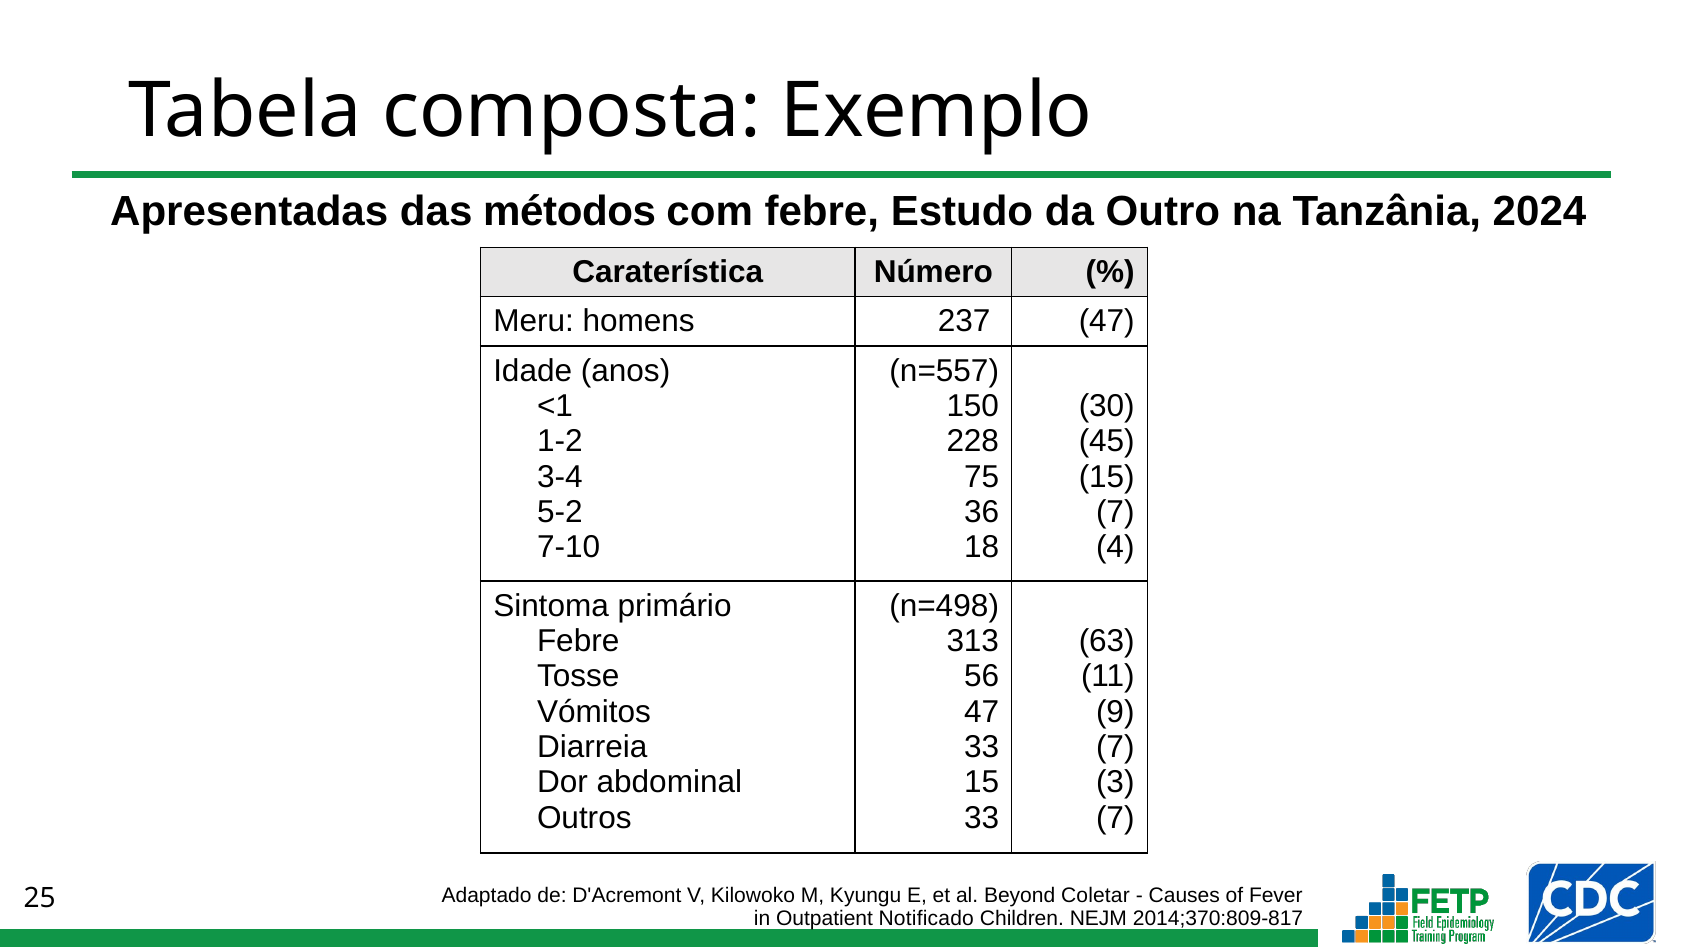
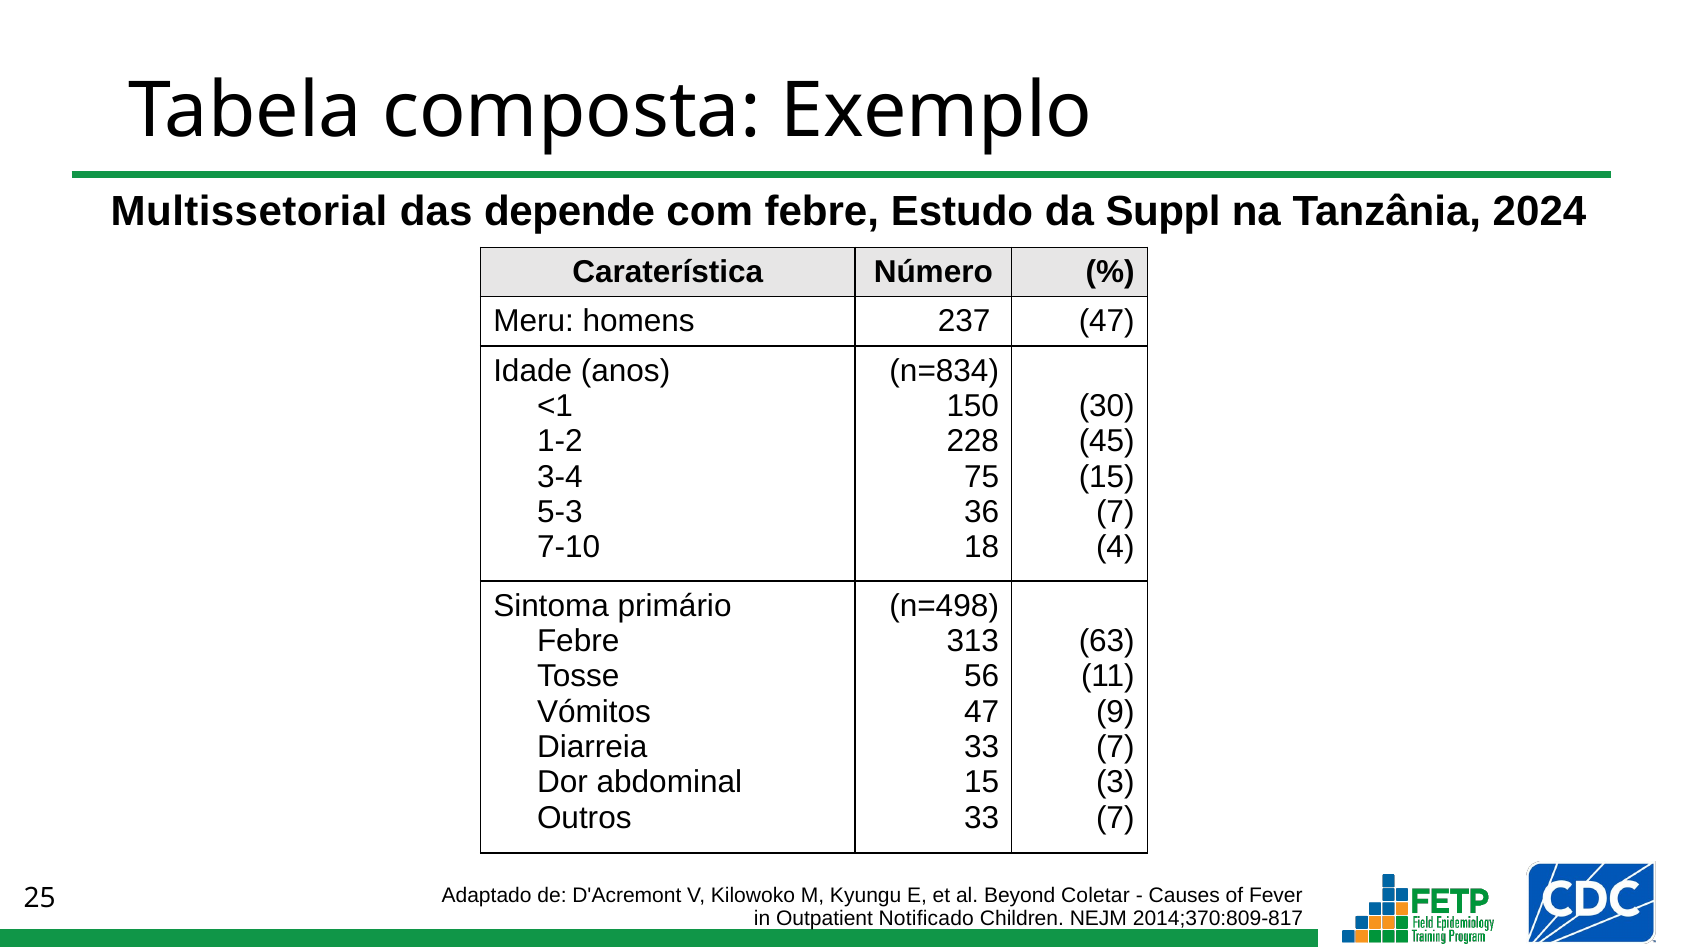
Apresentadas: Apresentadas -> Multissetorial (249, 212)
métodos: métodos -> depende (570, 212)
Outro: Outro -> Suppl (1163, 212)
n=557: n=557 -> n=834 (944, 371)
5-2: 5-2 -> 5-3 (560, 512)
